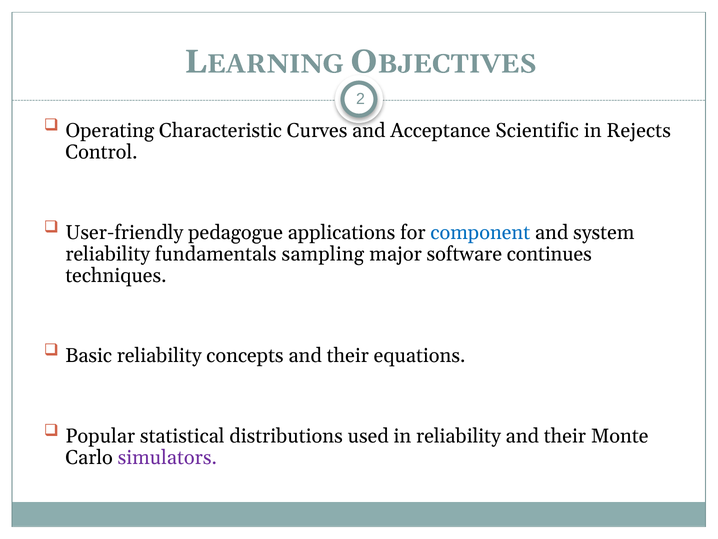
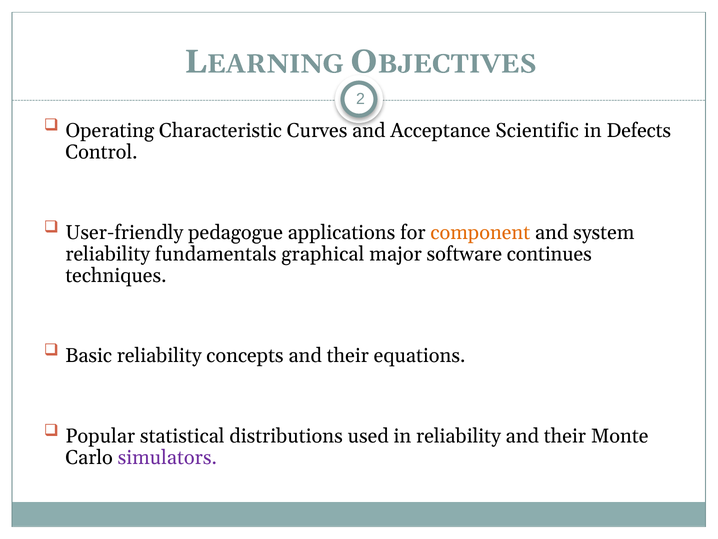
Rejects: Rejects -> Defects (639, 131)
component colour: blue -> orange (480, 232)
sampling: sampling -> graphical (323, 254)
